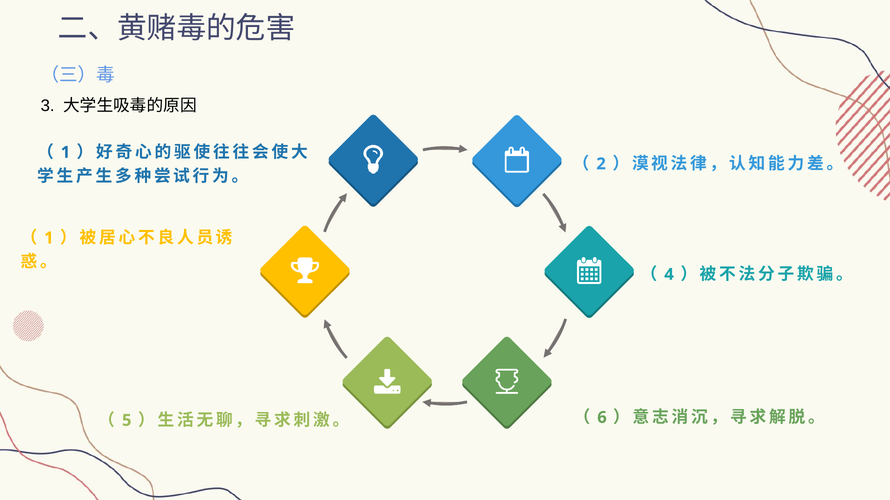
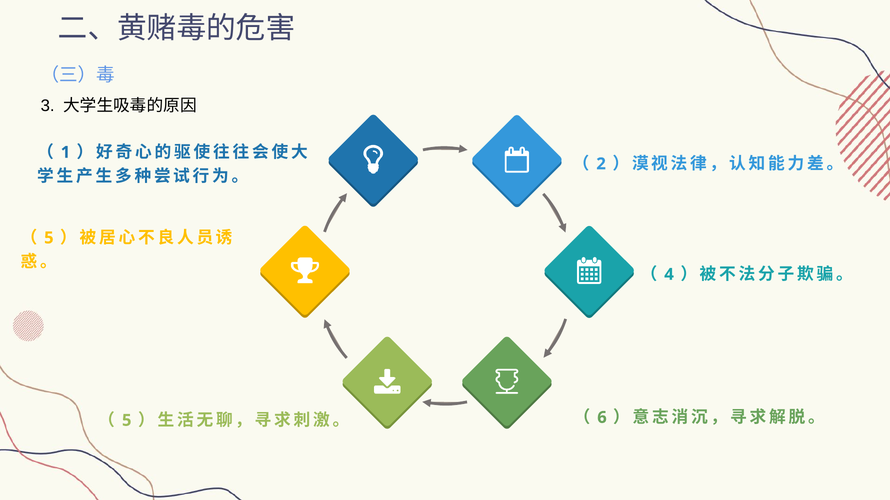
1: 1 -> 5 (49, 238)
